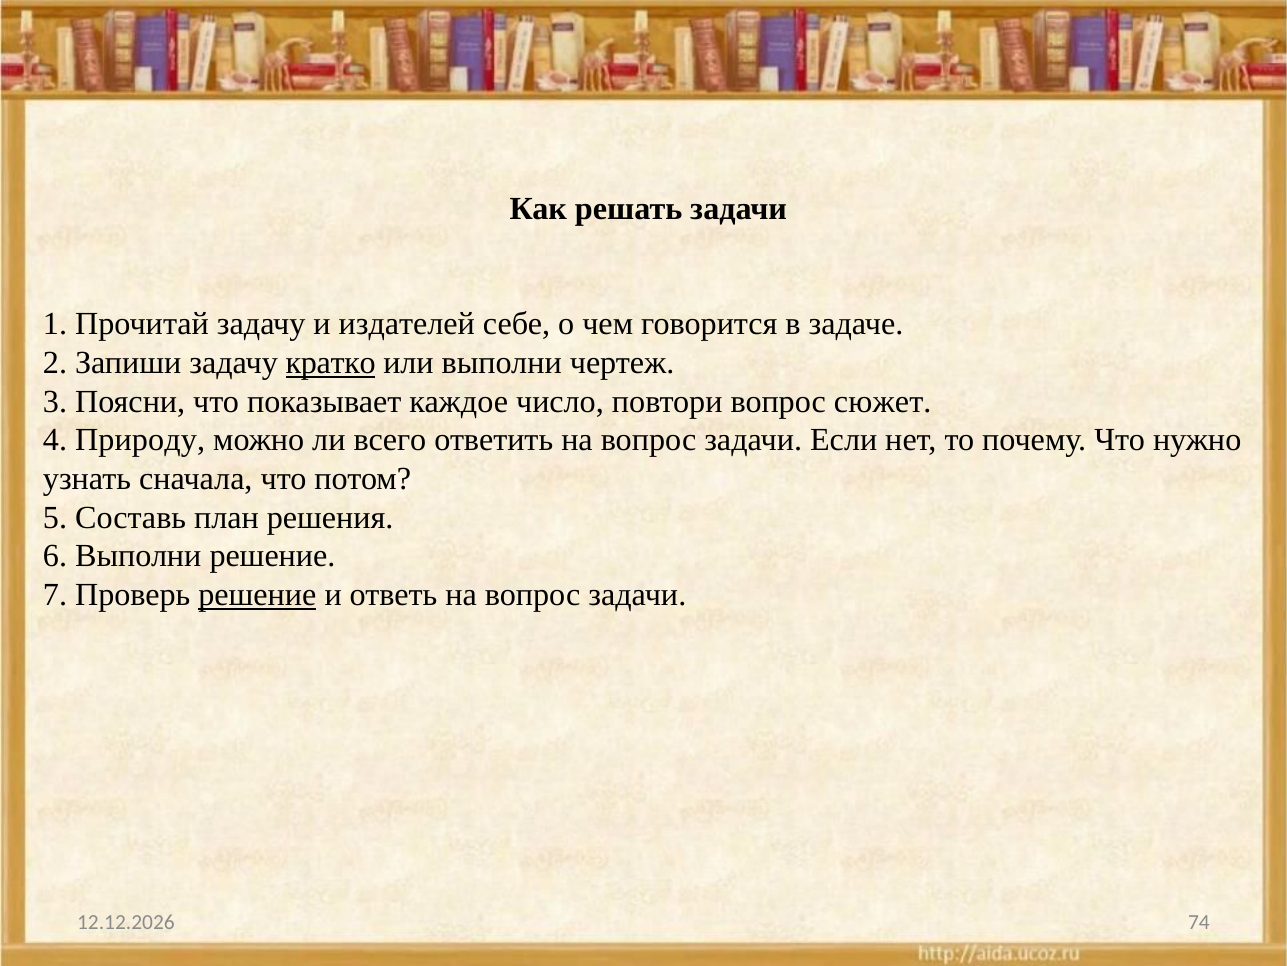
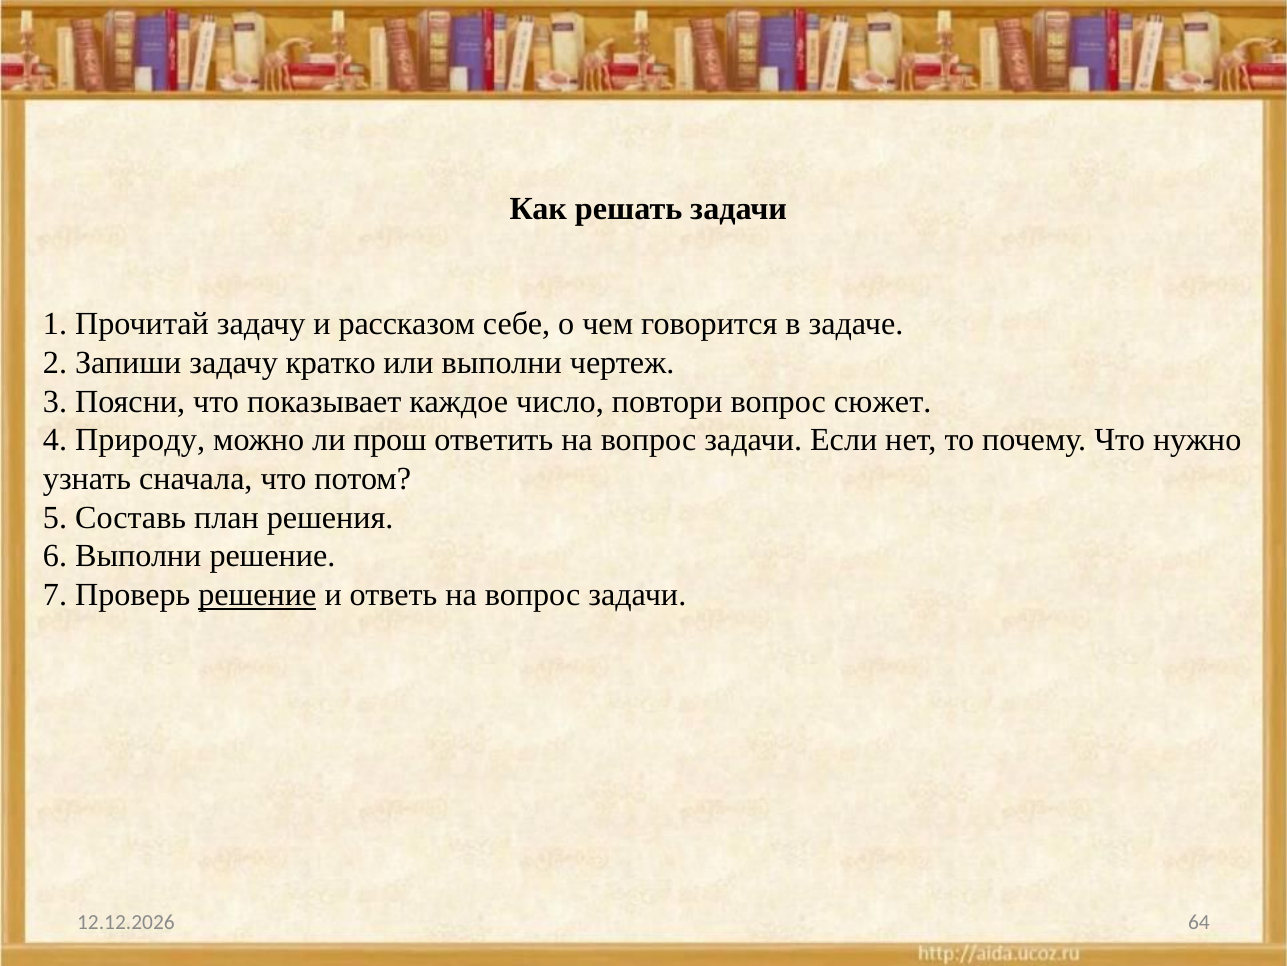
издателей: издателей -> рассказом (407, 324)
кратко underline: present -> none (331, 363)
всего: всего -> прош (390, 440)
74: 74 -> 64 (1199, 922)
